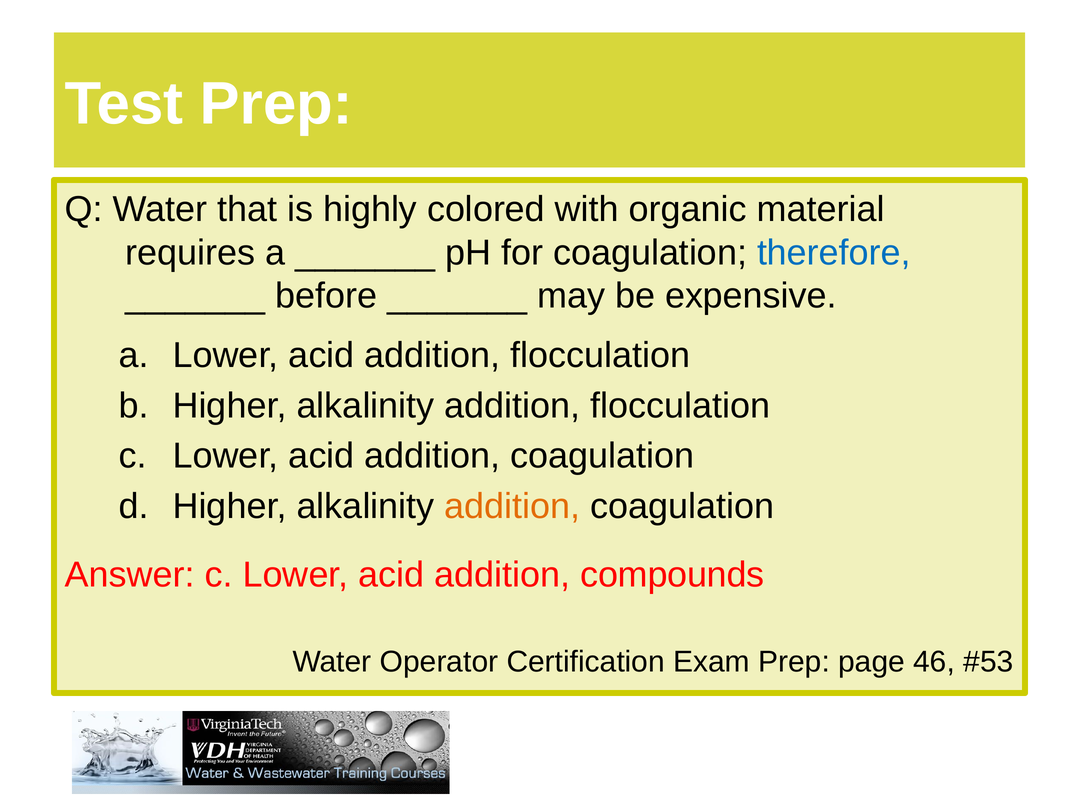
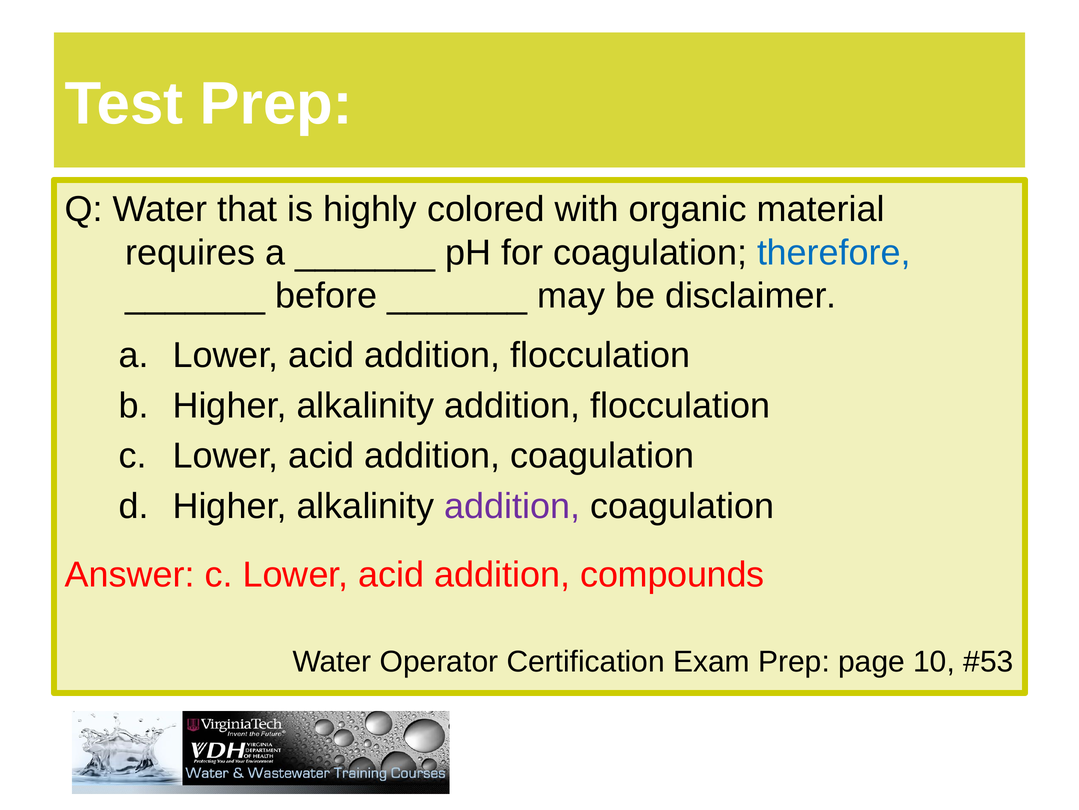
expensive: expensive -> disclaimer (751, 296)
addition colour: orange -> purple (512, 506)
46: 46 -> 10 (934, 661)
